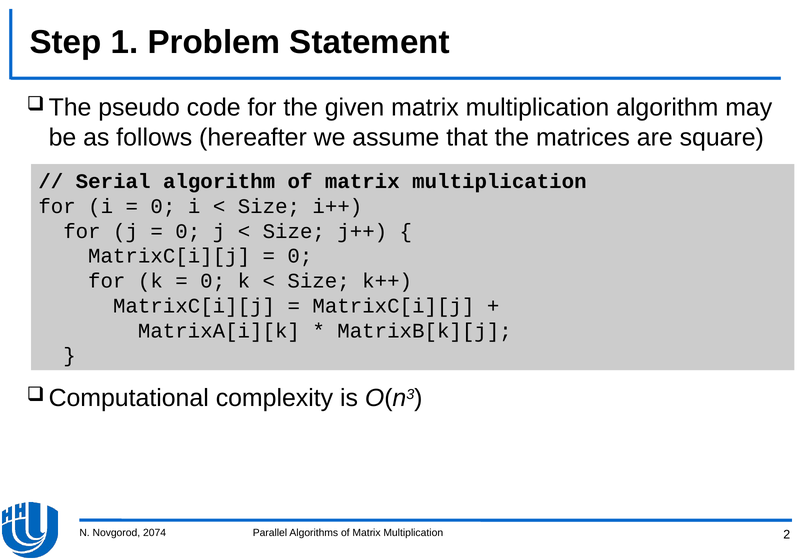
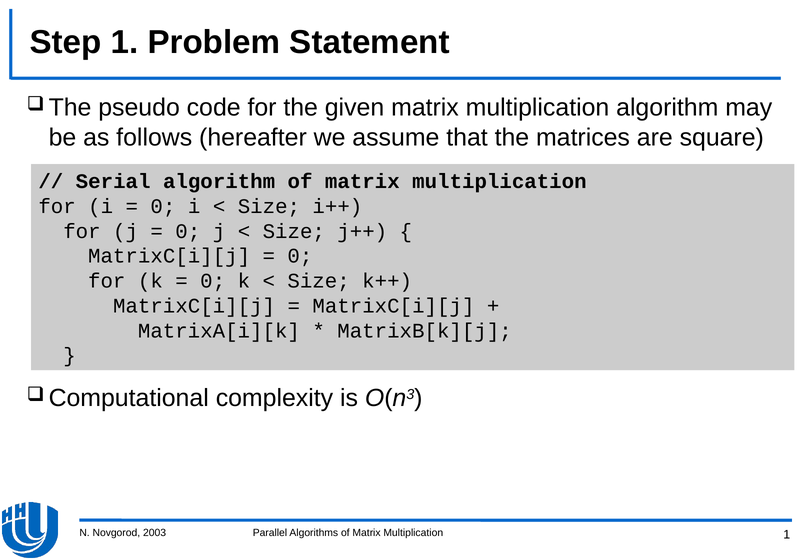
2074: 2074 -> 2003 (155, 533)
Multiplication 2: 2 -> 1 (787, 535)
